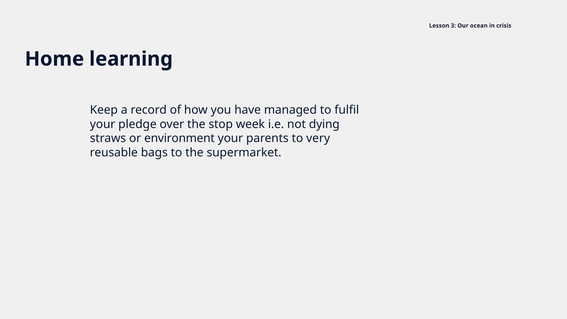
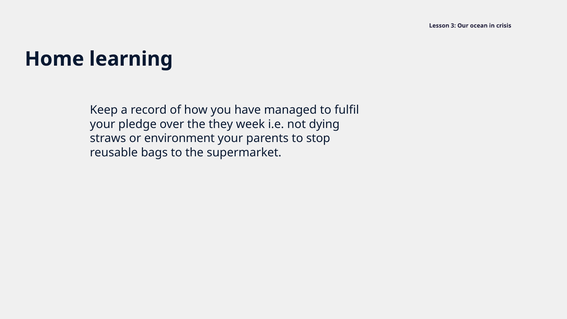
stop: stop -> they (221, 124)
very: very -> stop (318, 138)
